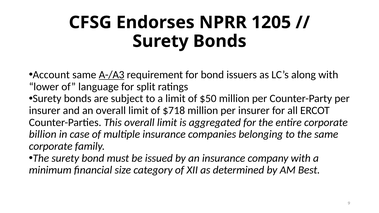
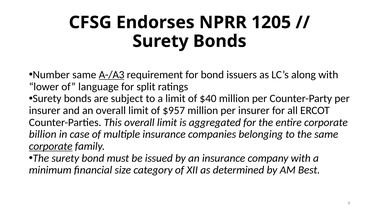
Account: Account -> Number (51, 75)
$50: $50 -> $40 (208, 99)
$718: $718 -> $957 (174, 111)
corporate underline: none -> present (51, 146)
